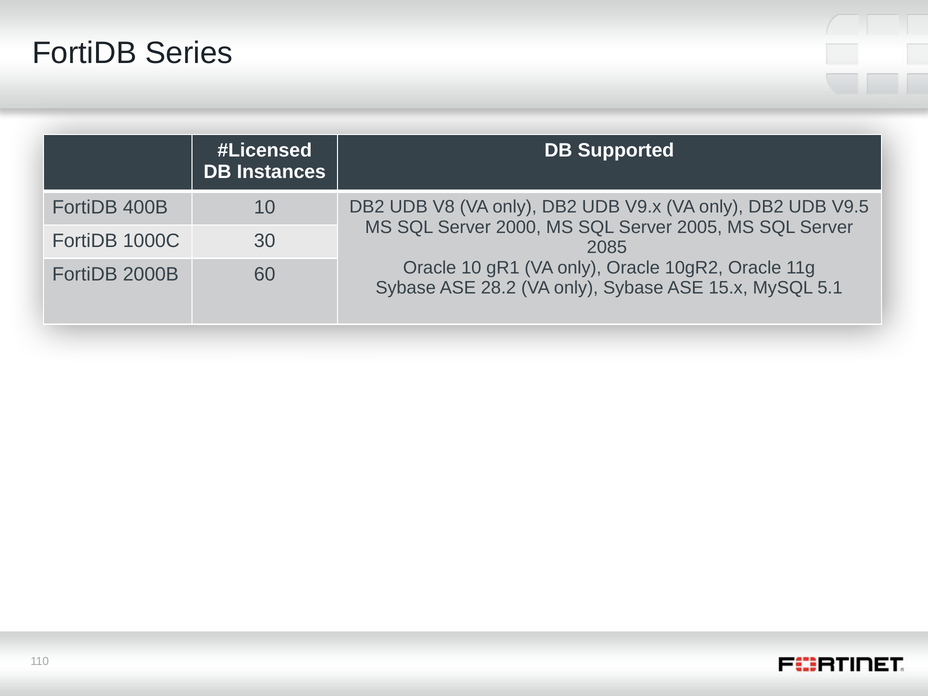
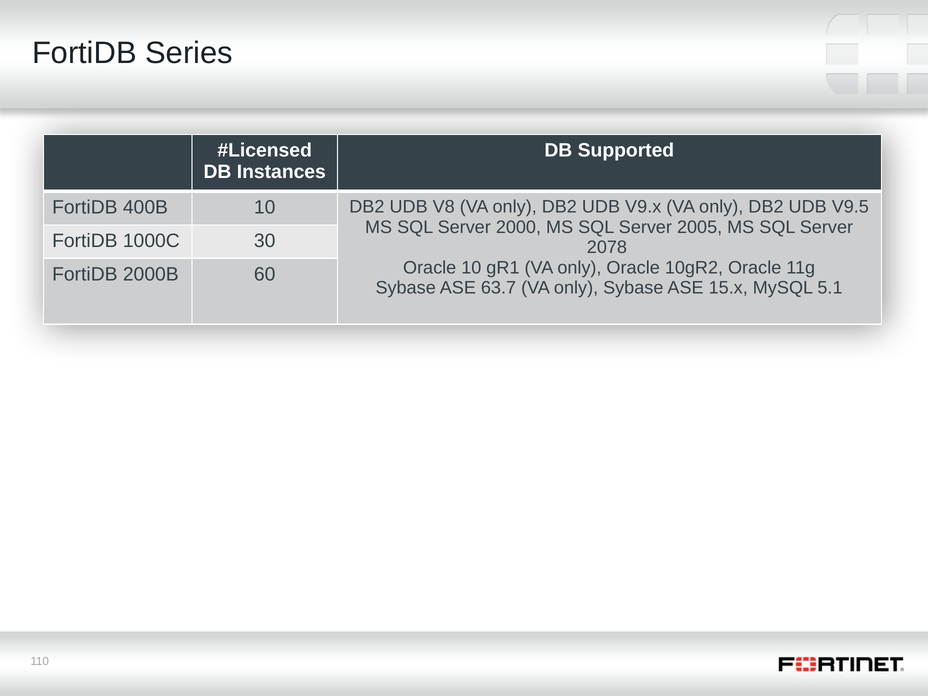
2085: 2085 -> 2078 (607, 247)
28.2: 28.2 -> 63.7 (498, 288)
